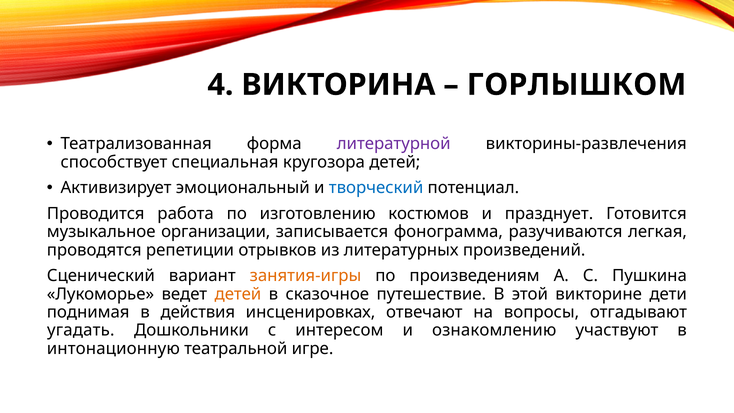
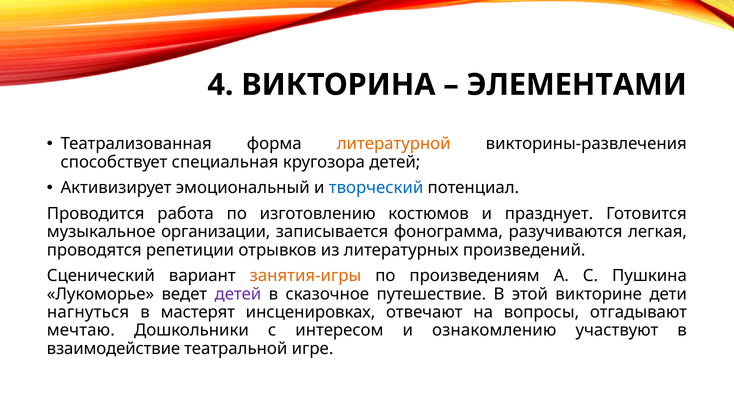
ГОРЛЫШКОМ: ГОРЛЫШКОМ -> ЭЛЕМЕНТАМИ (577, 85)
литературной colour: purple -> orange (394, 144)
детей colour: orange -> purple (238, 294)
поднимая: поднимая -> нагнуться (88, 312)
действия: действия -> мастерят (198, 312)
угадать: угадать -> мечтаю (81, 330)
интонационную: интонационную -> взаимодействие (113, 348)
